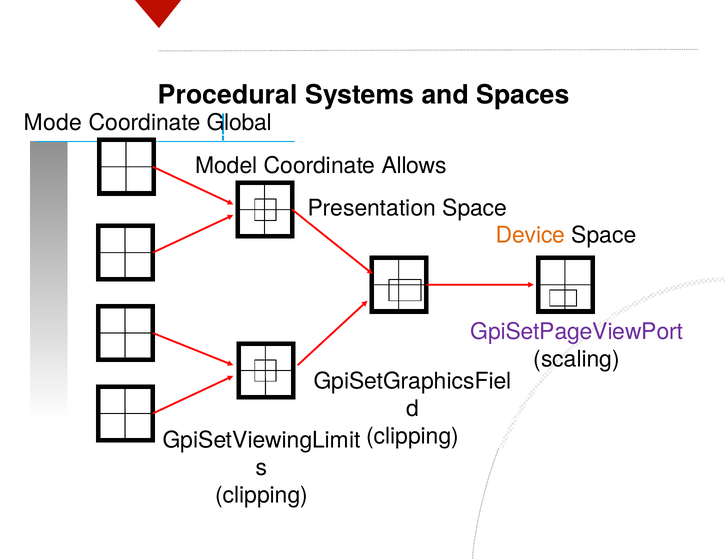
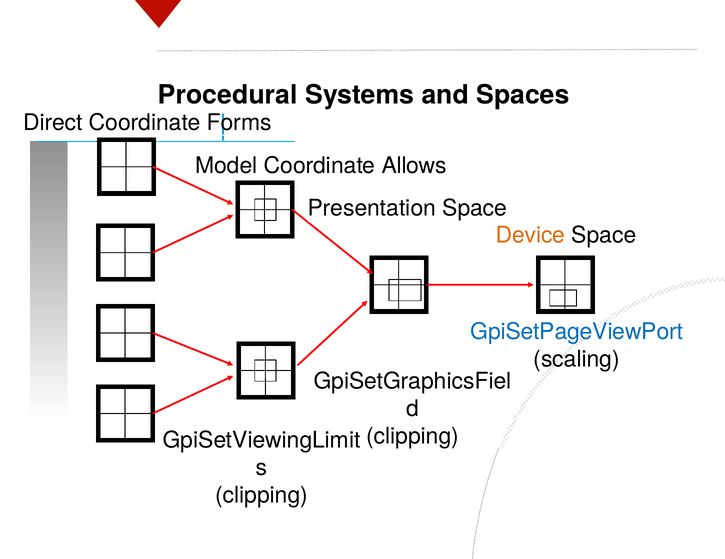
Mode: Mode -> Direct (53, 122)
Global: Global -> Forms (239, 122)
GpiSetPageViewPort colour: purple -> blue (577, 332)
